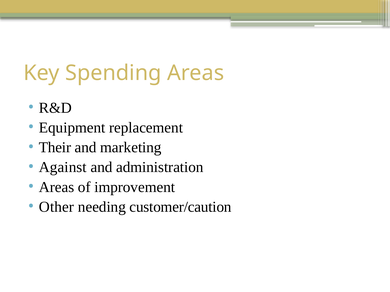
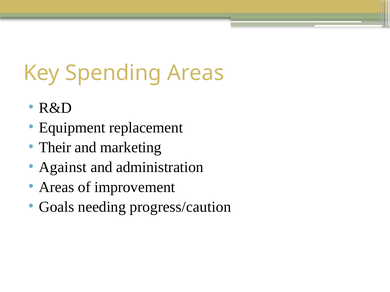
Other: Other -> Goals (57, 207)
customer/caution: customer/caution -> progress/caution (180, 207)
